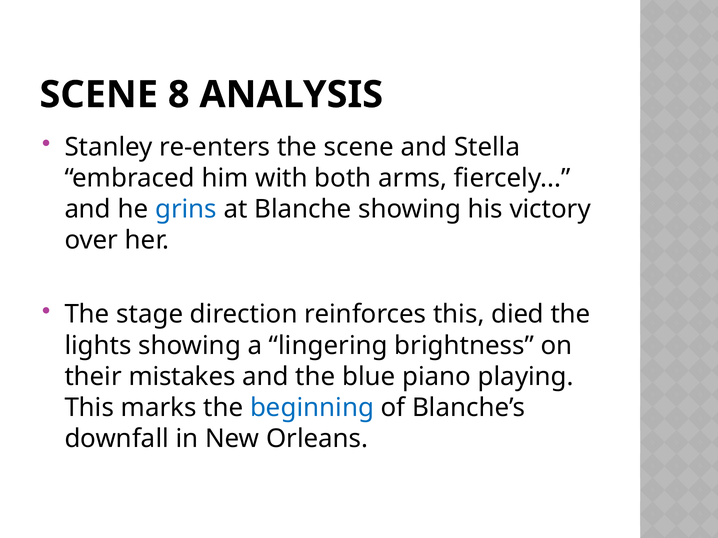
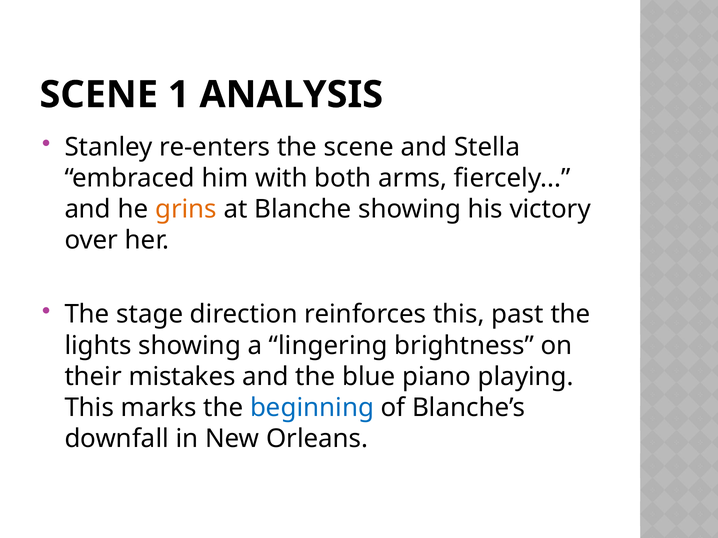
8: 8 -> 1 (179, 95)
grins colour: blue -> orange (186, 209)
died: died -> past (517, 315)
